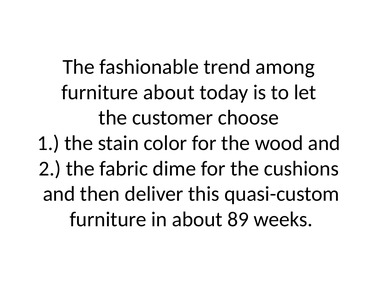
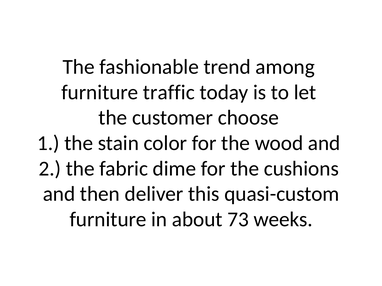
furniture about: about -> traffic (169, 92)
89: 89 -> 73 (238, 220)
